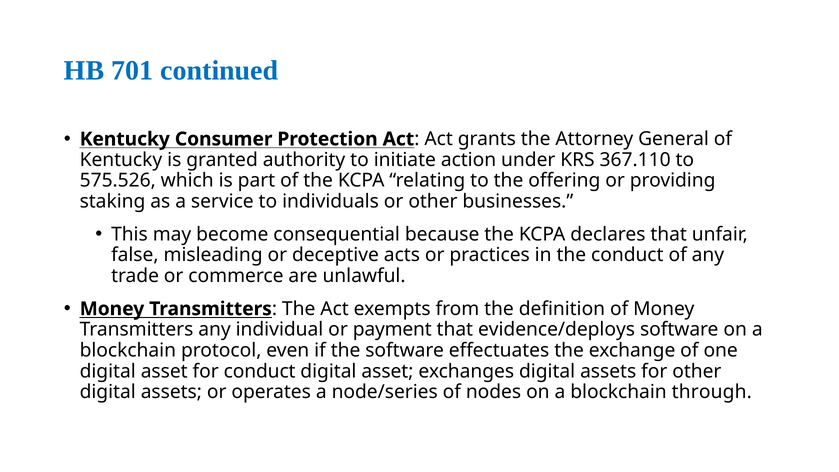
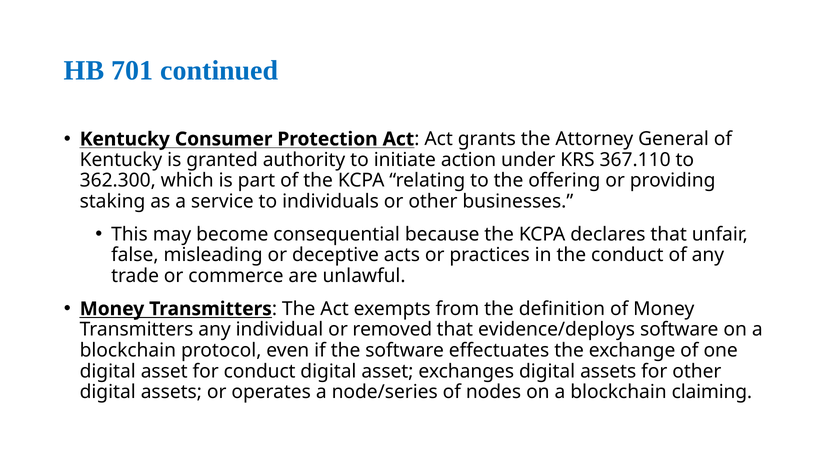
575.526: 575.526 -> 362.300 (118, 181)
payment: payment -> removed (392, 330)
through: through -> claiming (712, 392)
